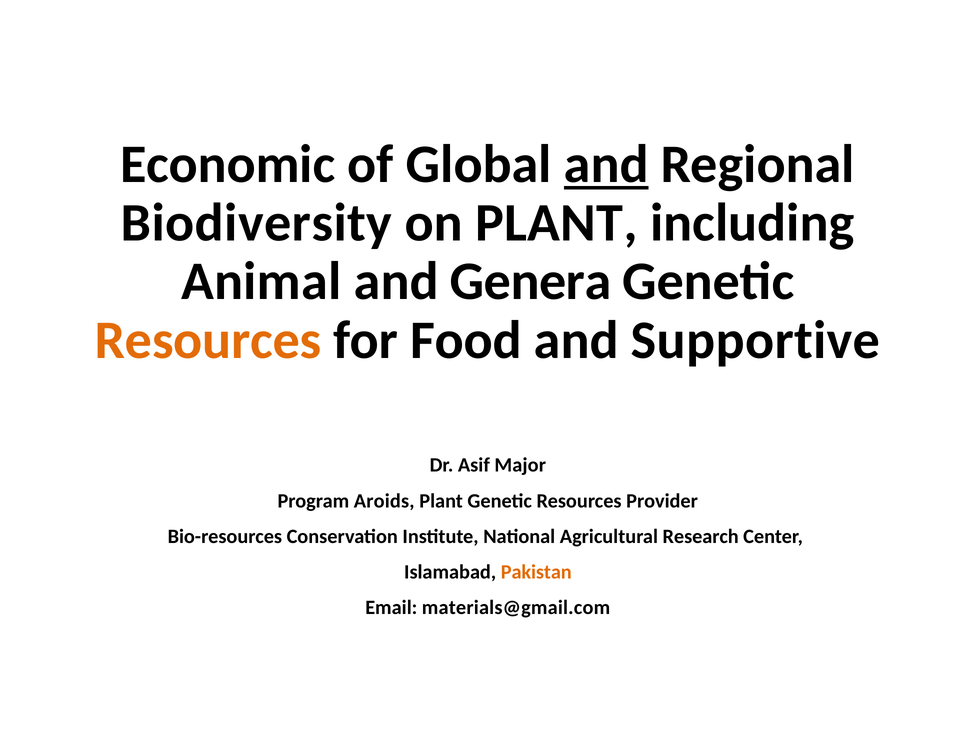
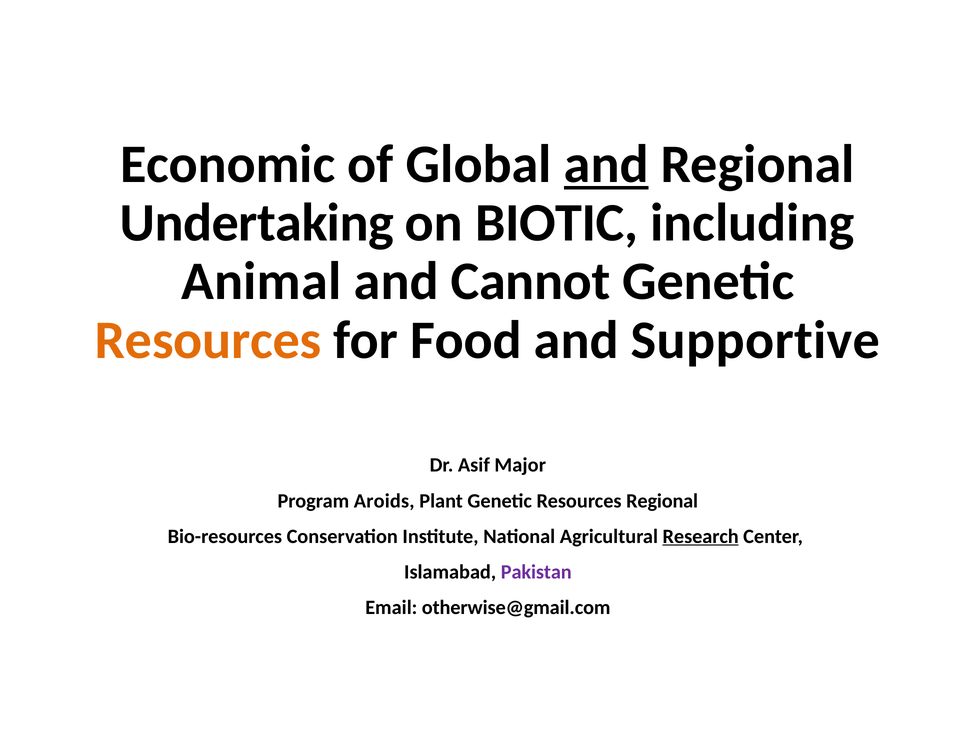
Biodiversity: Biodiversity -> Undertaking (257, 223)
on PLANT: PLANT -> BIOTIC (557, 223)
Genera: Genera -> Cannot (531, 282)
Resources Provider: Provider -> Regional (662, 501)
Research underline: none -> present (701, 536)
Pakistan colour: orange -> purple (536, 572)
materials@gmail.com: materials@gmail.com -> otherwise@gmail.com (516, 607)
